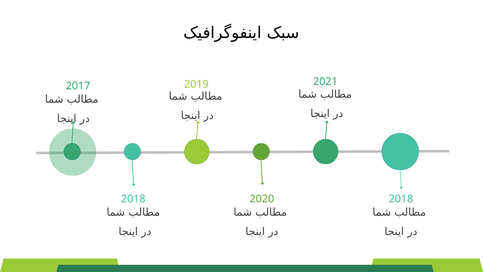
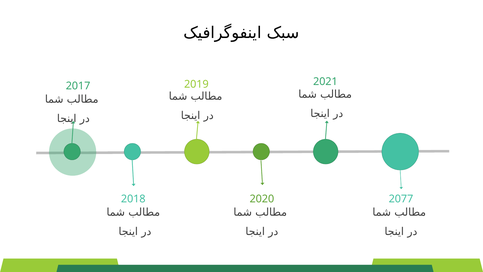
2018: 2018 -> 2077 (401, 199)
